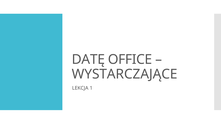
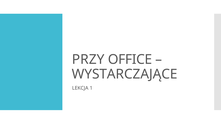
DATĘ: DATĘ -> PRZY (88, 60)
